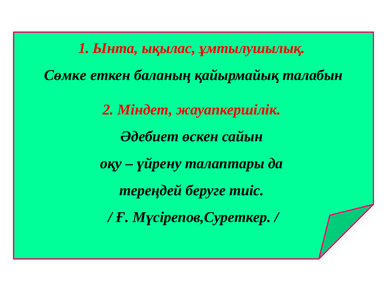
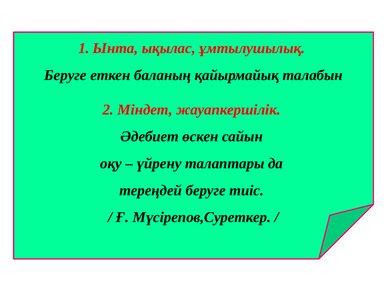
Сөмке: Сөмке -> Беруге (65, 75)
